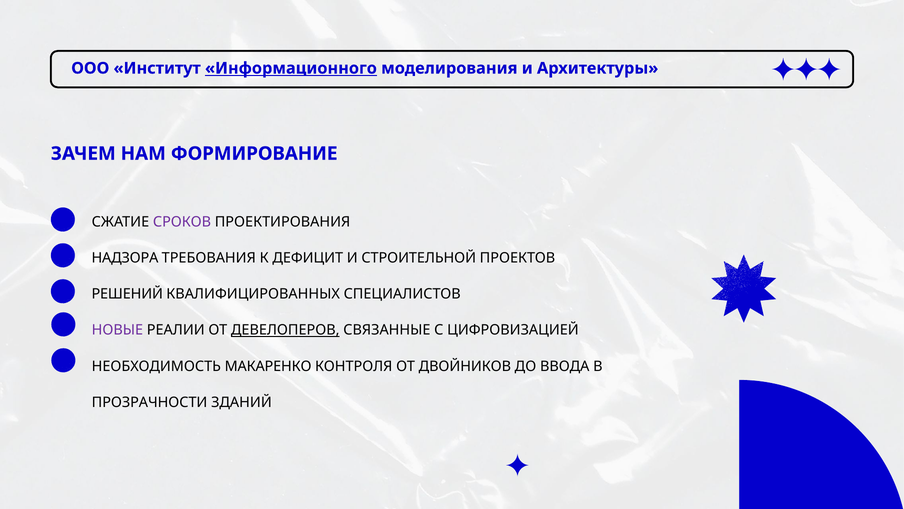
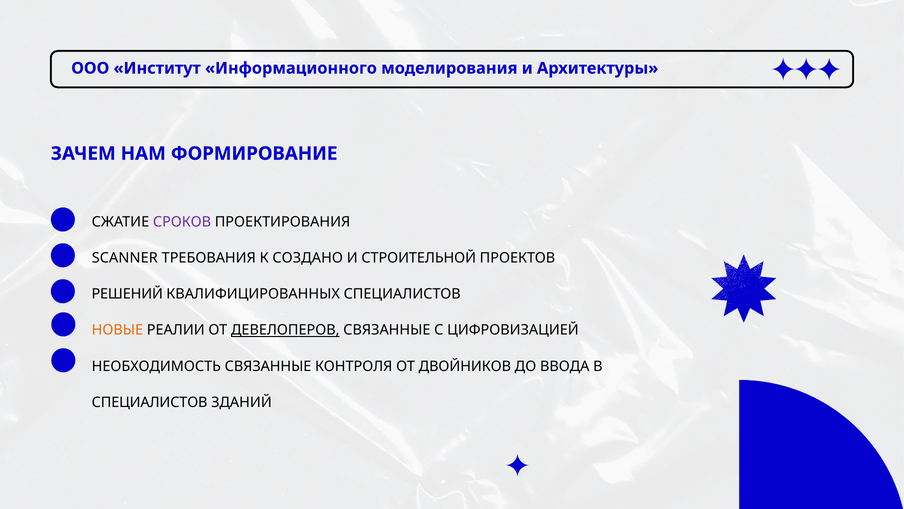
Информационного underline: present -> none (291, 68)
НАДЗОРА: НАДЗОРА -> SCANNER (125, 258)
ДЕФИЦИТ: ДЕФИЦИТ -> СОЗДАНО (308, 258)
НОВЫЕ colour: purple -> orange (117, 330)
НЕОБХОДИМОСТЬ МАКАРЕНКО: МАКАРЕНКО -> СВЯЗАННЫЕ (268, 366)
ПРОЗРАЧНОСТИ: ПРОЗРАЧНОСТИ -> СПЕЦИАЛИСТОВ (150, 402)
